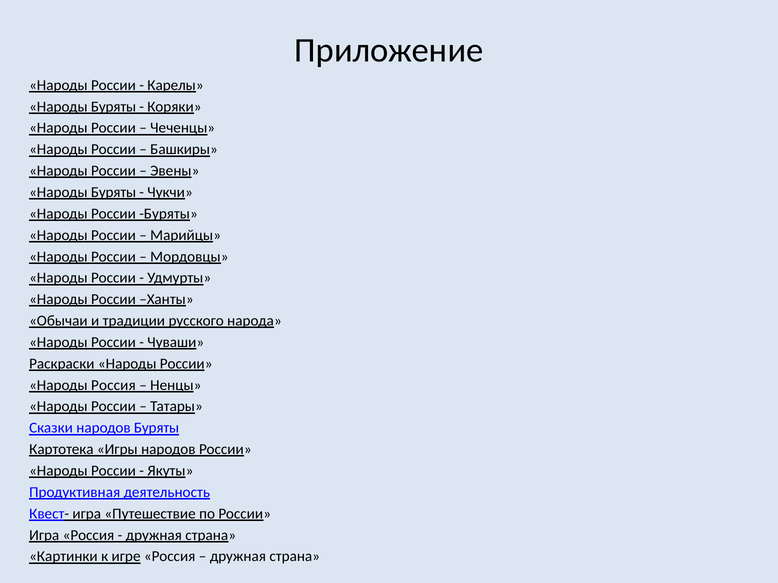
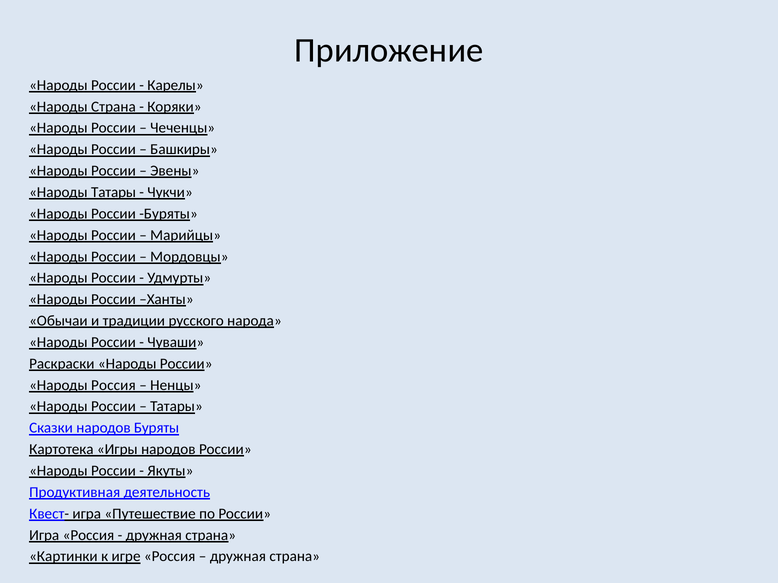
Буряты: Буряты -> Страна (113, 107)
Буряты: Буряты -> Татары (114, 192)
